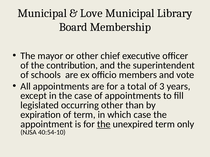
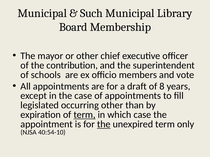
Love: Love -> Such (91, 13)
total: total -> draft (137, 87)
3: 3 -> 8 (162, 87)
term underline: none -> present (85, 115)
